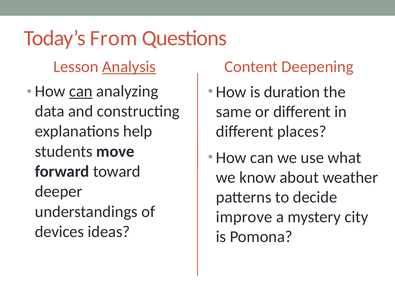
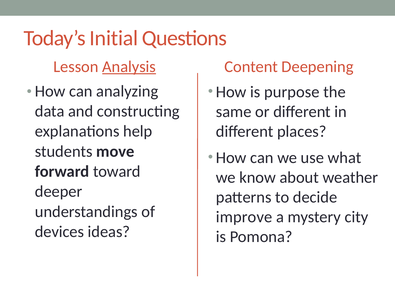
From: From -> Initial (114, 38)
can underline: present -> none (81, 91)
duration: duration -> purpose (292, 92)
